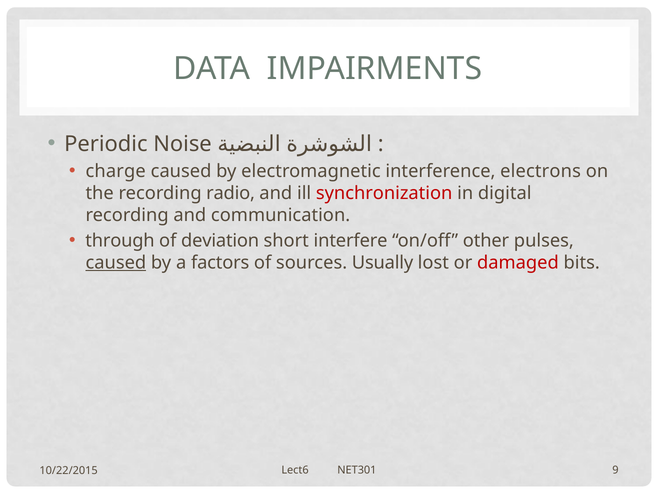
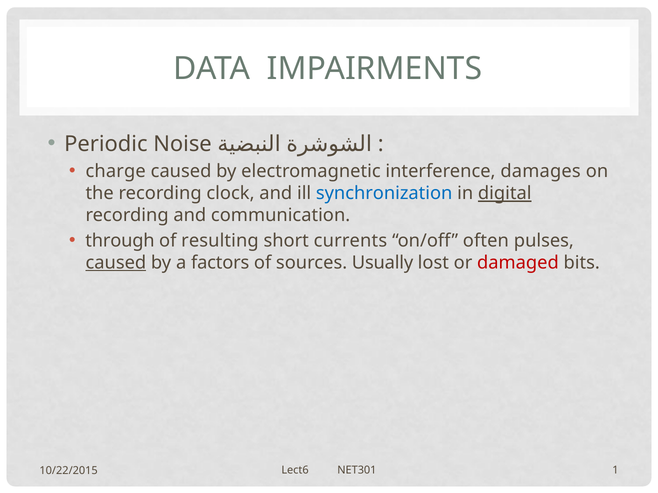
electrons: electrons -> damages (541, 172)
radio: radio -> clock (230, 194)
synchronization colour: red -> blue (384, 194)
digital underline: none -> present (505, 194)
deviation: deviation -> resulting (220, 241)
interfere: interfere -> currents (350, 241)
other: other -> often (486, 241)
9: 9 -> 1 (615, 470)
